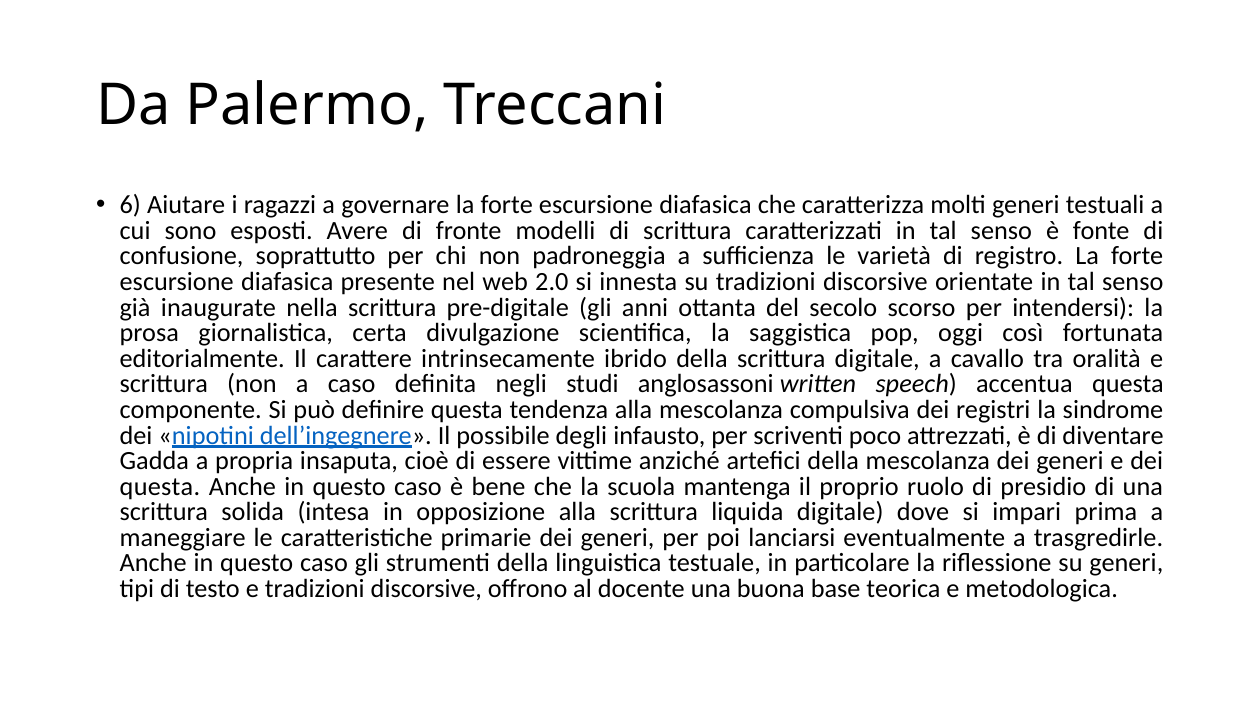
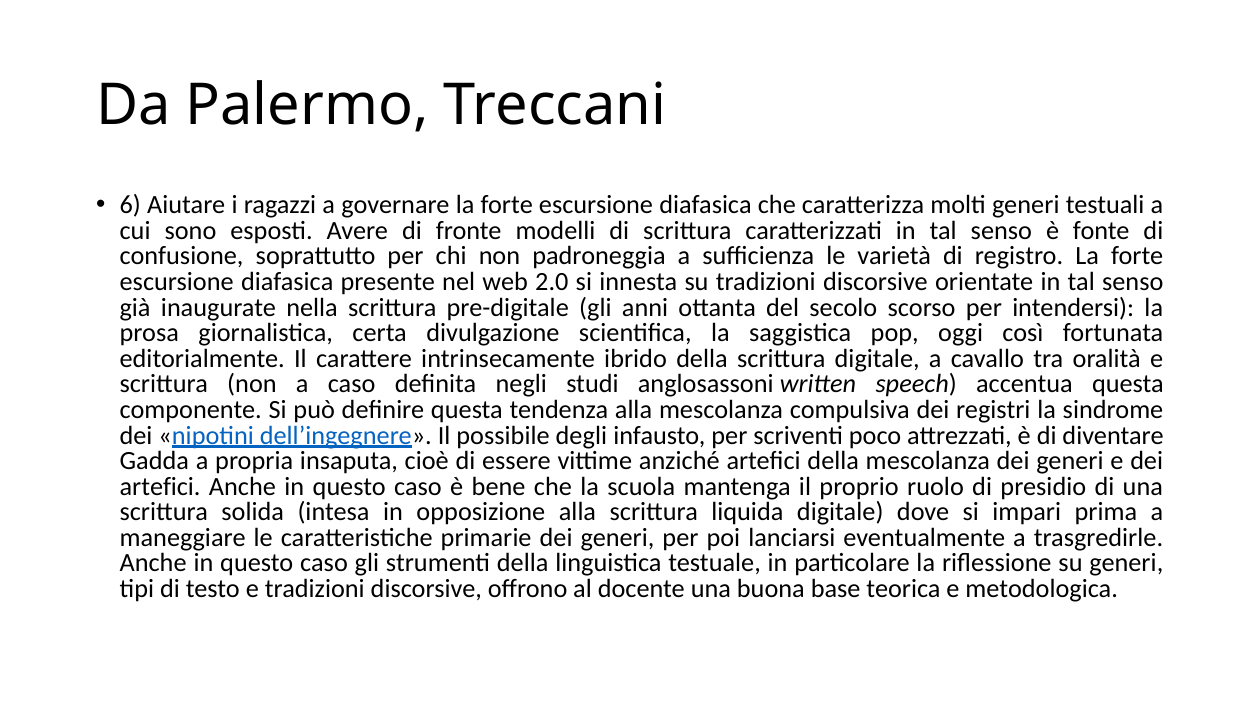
questa: questa -> artefici (160, 486)
